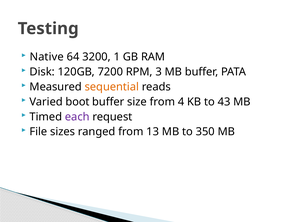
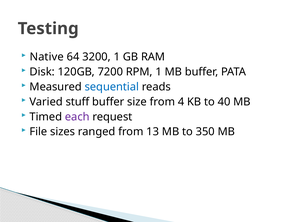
RPM 3: 3 -> 1 (159, 72)
sequential colour: orange -> blue (112, 87)
boot: boot -> stuff (77, 102)
43: 43 -> 40 (224, 102)
